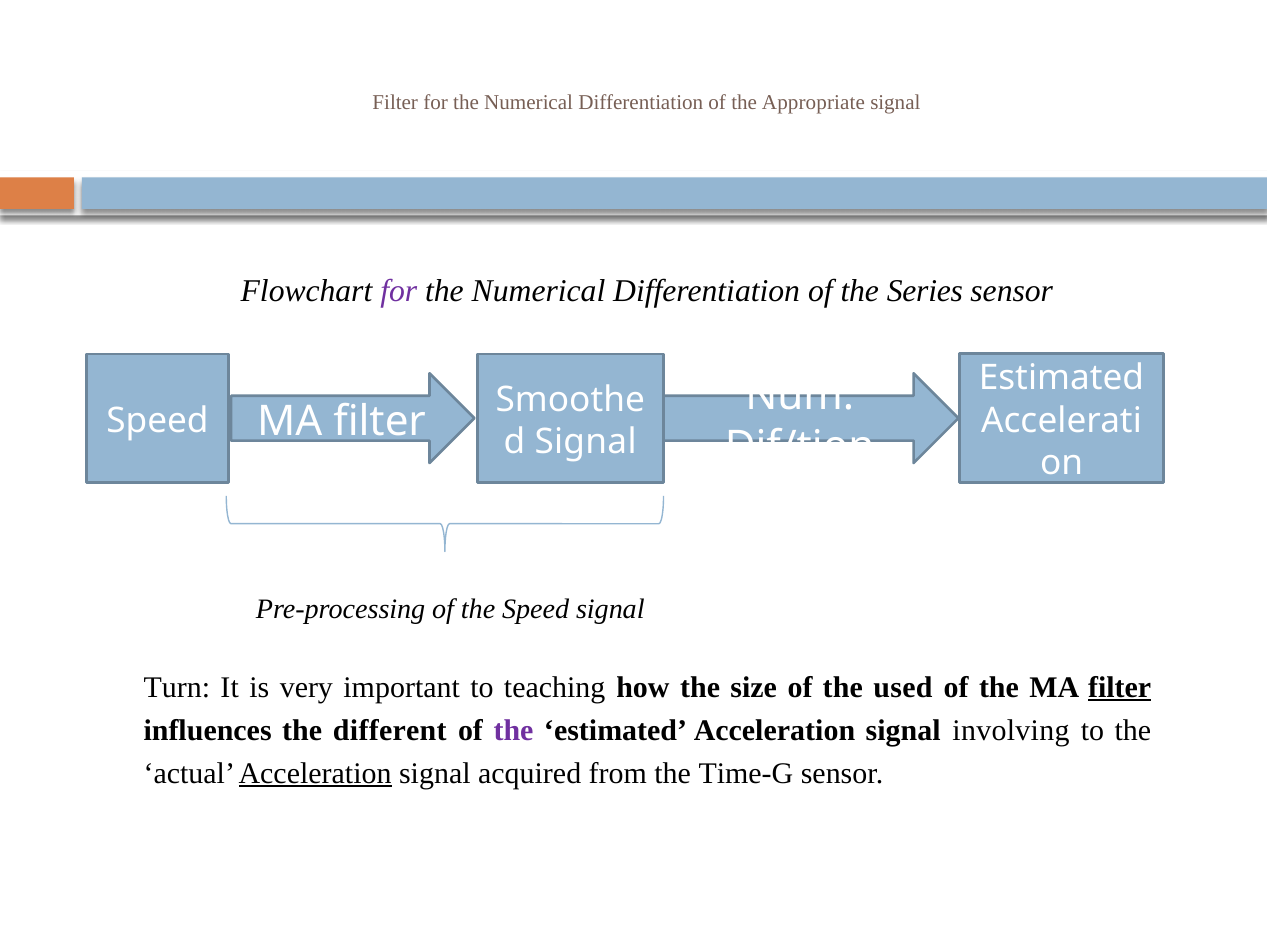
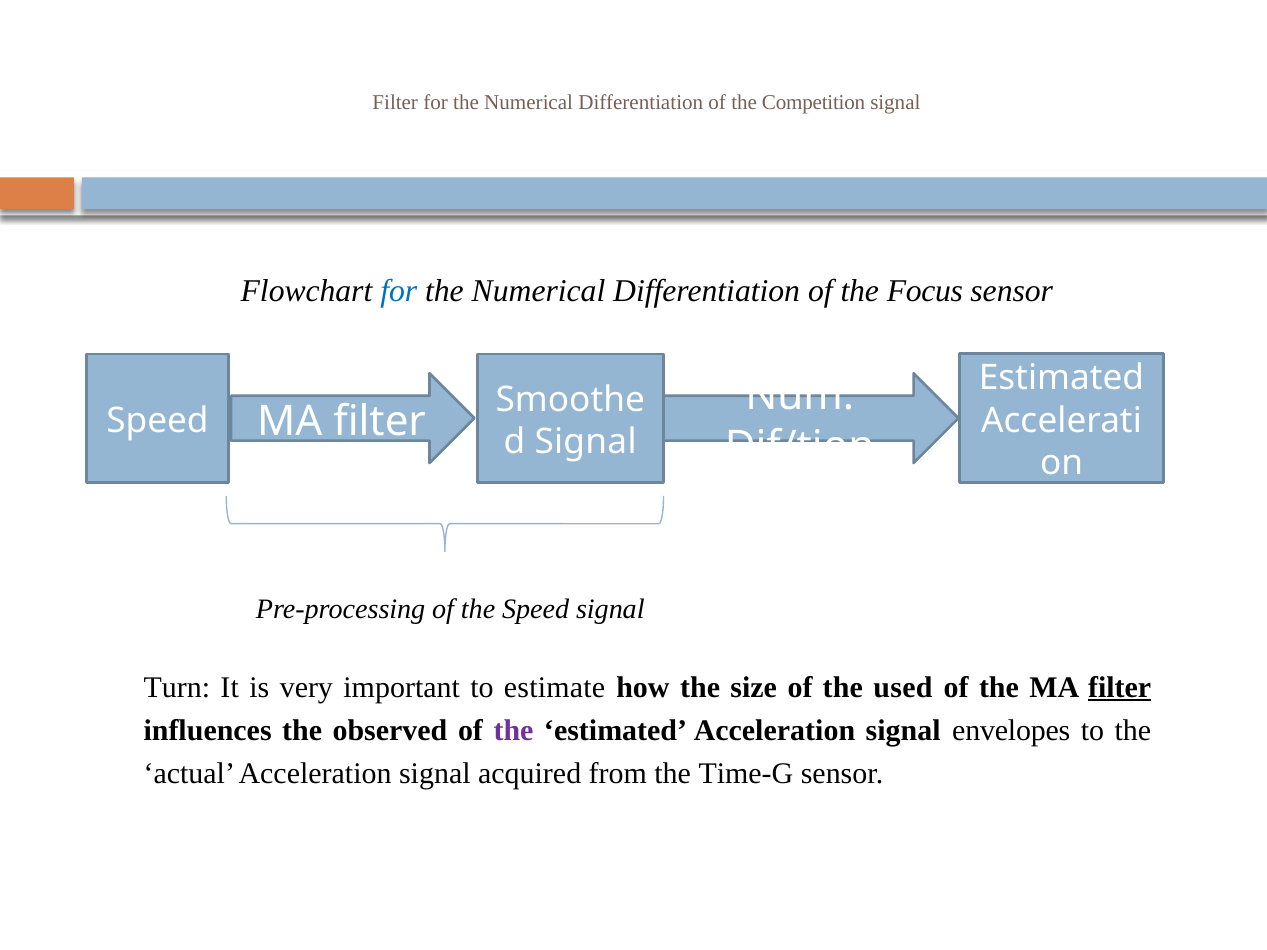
Appropriate: Appropriate -> Competition (814, 103)
for colour: purple -> blue (399, 291)
Series: Series -> Focus (925, 291)
teaching: teaching -> estimate (555, 687)
different: different -> observed (390, 731)
involving: involving -> envelopes (1011, 731)
Acceleration underline: present -> none (315, 774)
